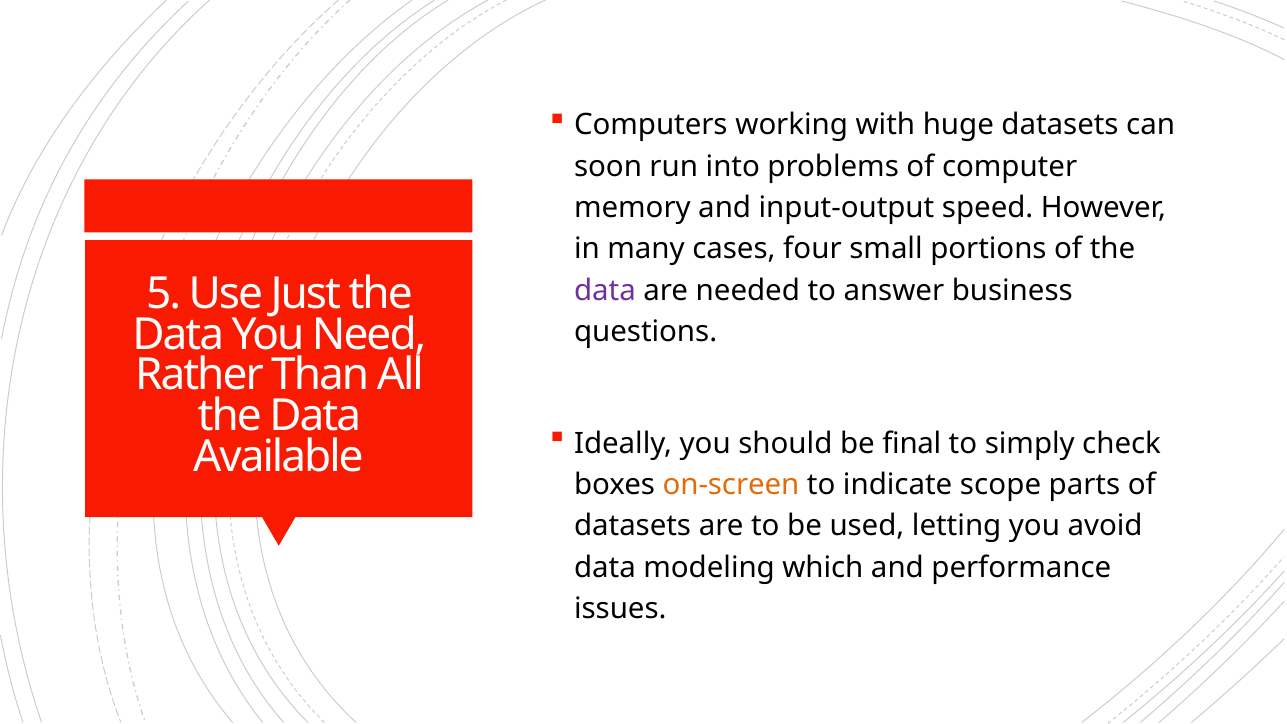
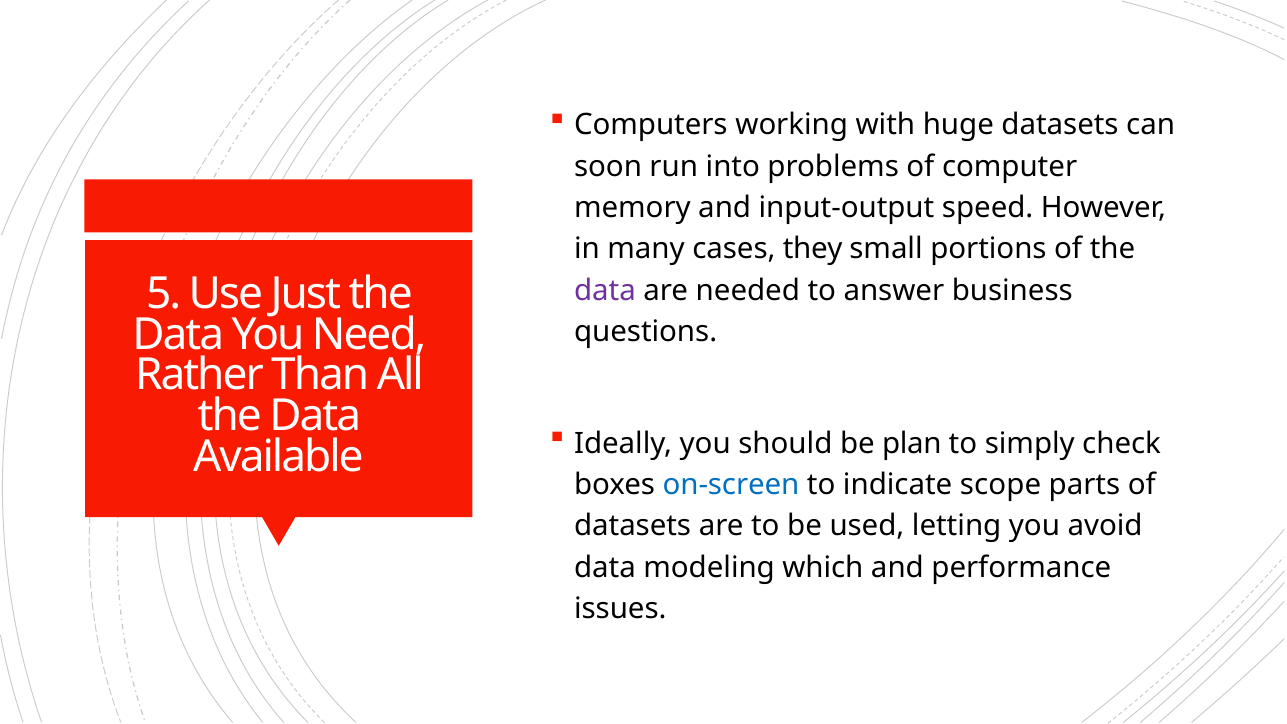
four: four -> they (813, 249)
final: final -> plan (912, 443)
on-screen colour: orange -> blue (731, 485)
